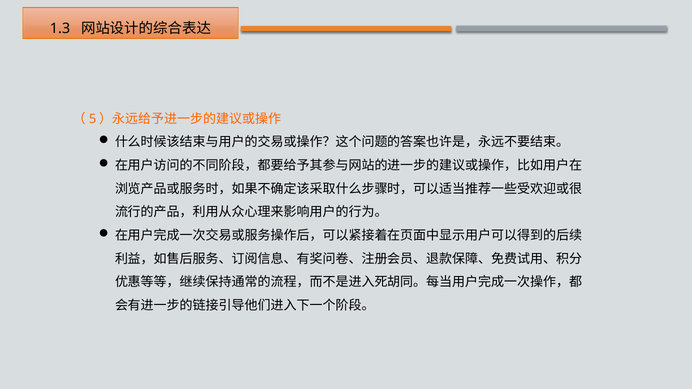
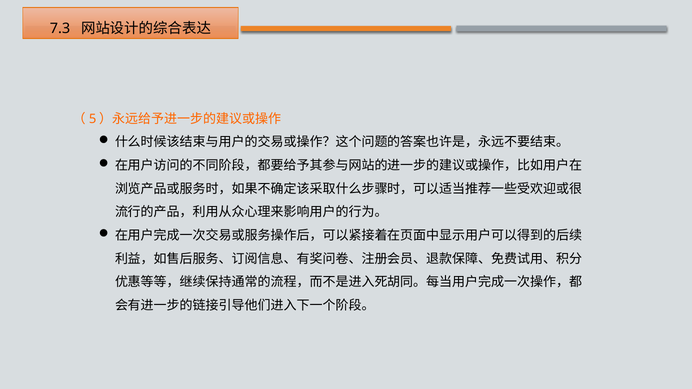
1.3: 1.3 -> 7.3 (60, 28)
